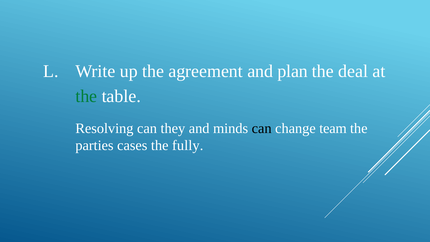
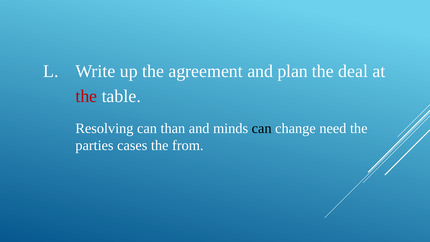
the colour: green -> red (86, 96)
they: they -> than (173, 128)
team: team -> need (333, 128)
fully: fully -> from (188, 145)
